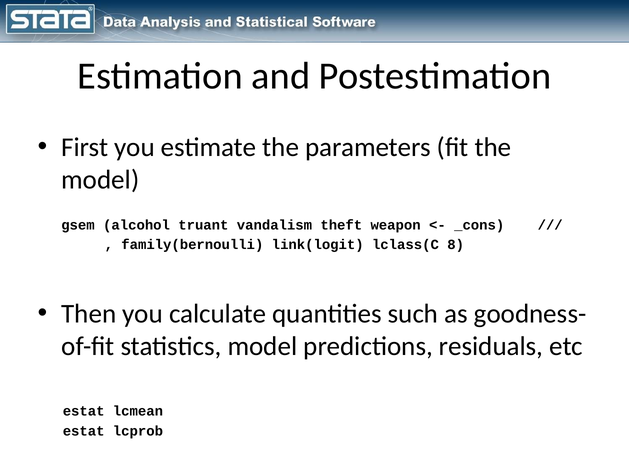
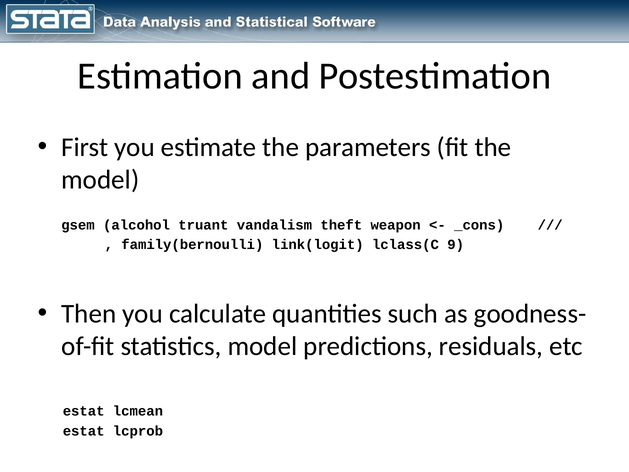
8: 8 -> 9 (456, 245)
